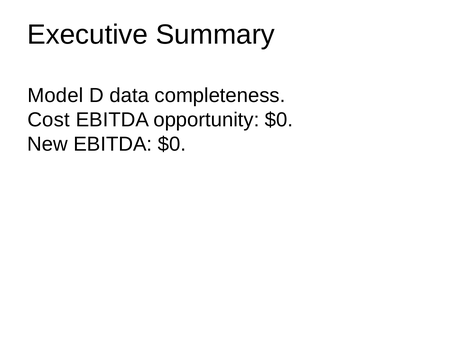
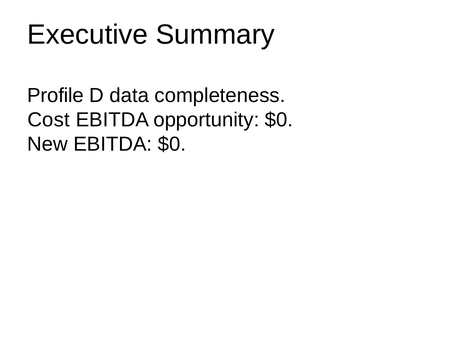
Model: Model -> Profile (56, 96)
